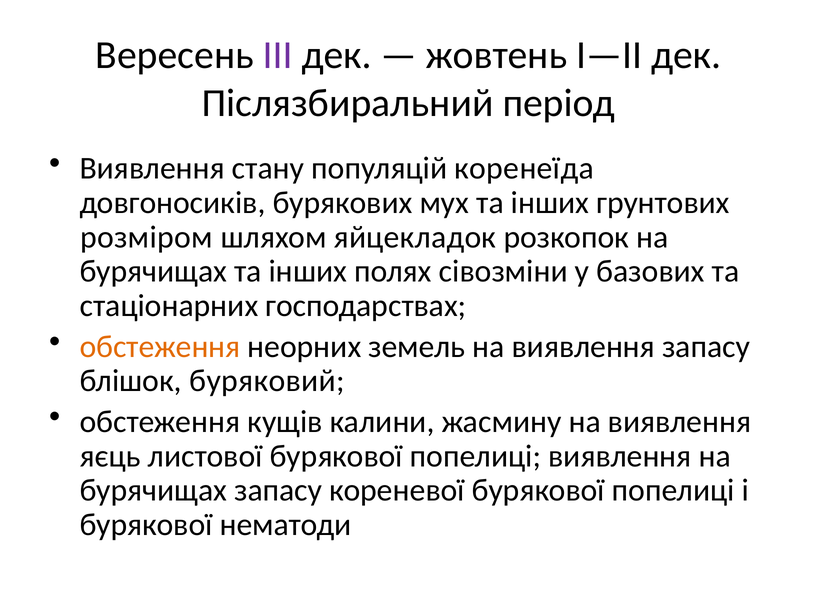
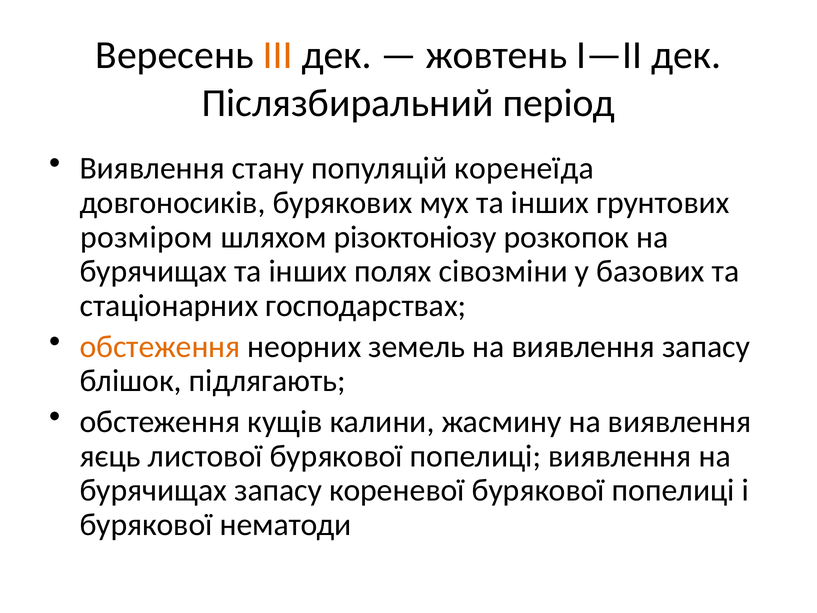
III colour: purple -> orange (278, 55)
яйцекладок: яйцекладок -> різоктоніозу (415, 237)
буряковий: буряковий -> підлягають (267, 381)
